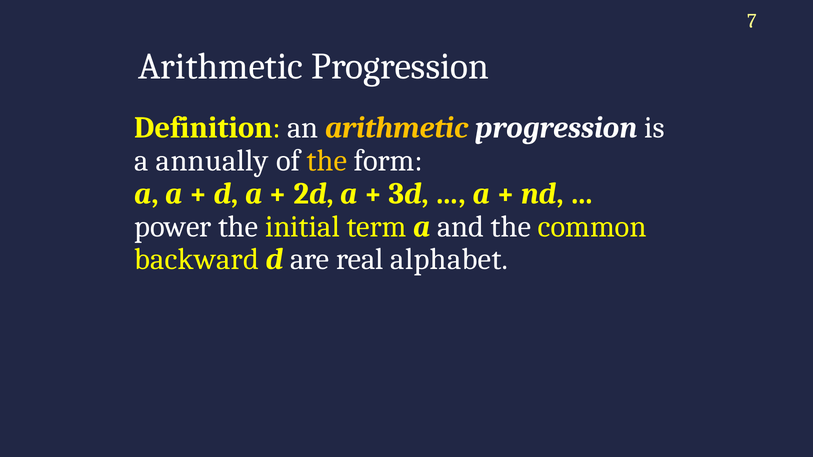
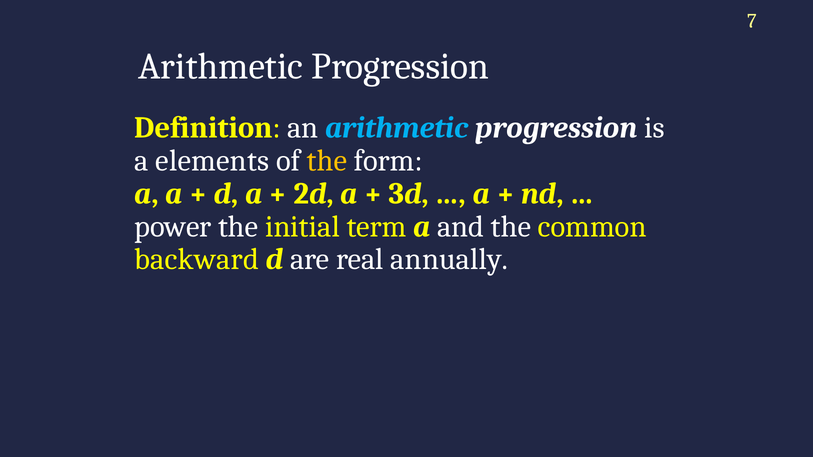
arithmetic colour: yellow -> light blue (397, 128)
annually: annually -> elements (212, 161)
alphabet: alphabet -> annually (449, 260)
